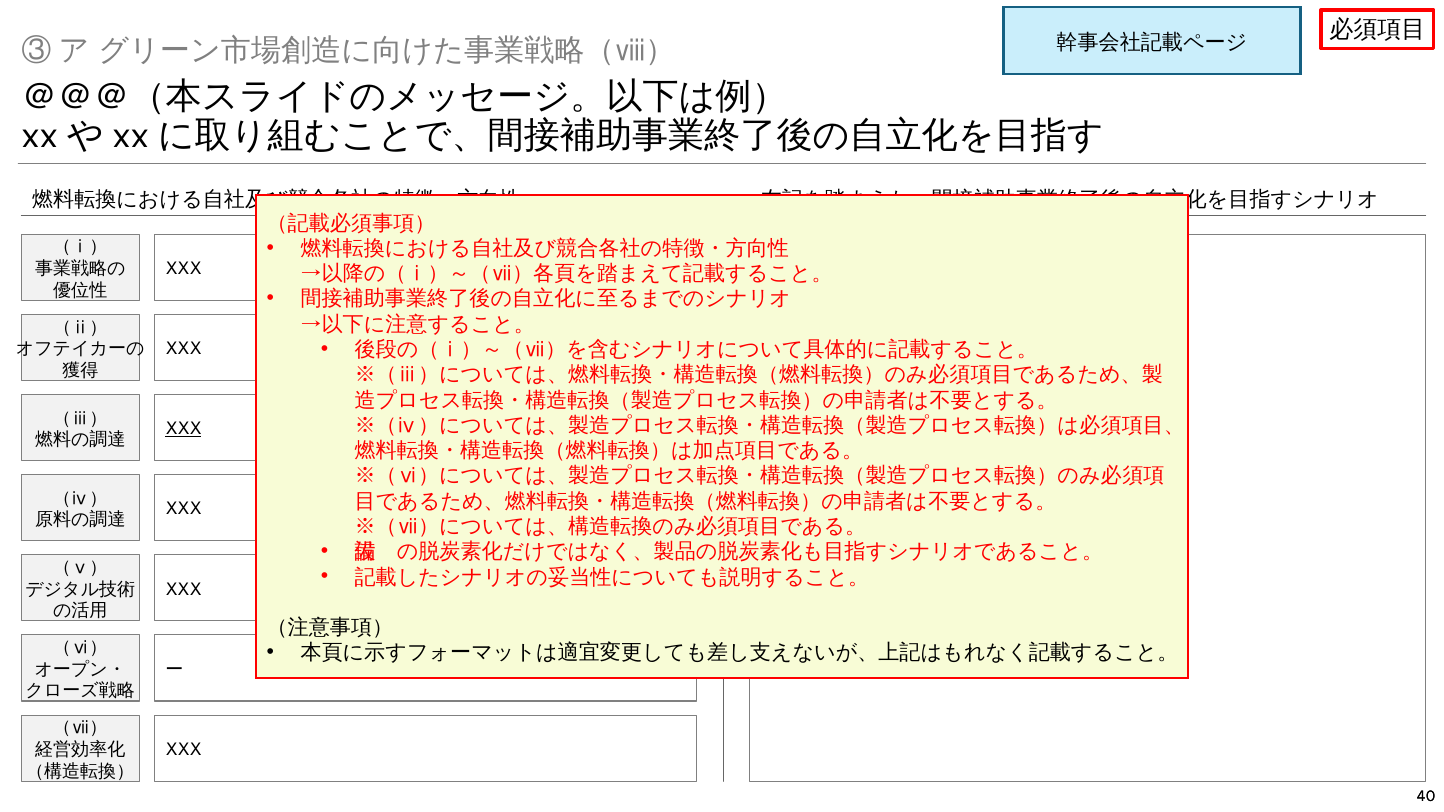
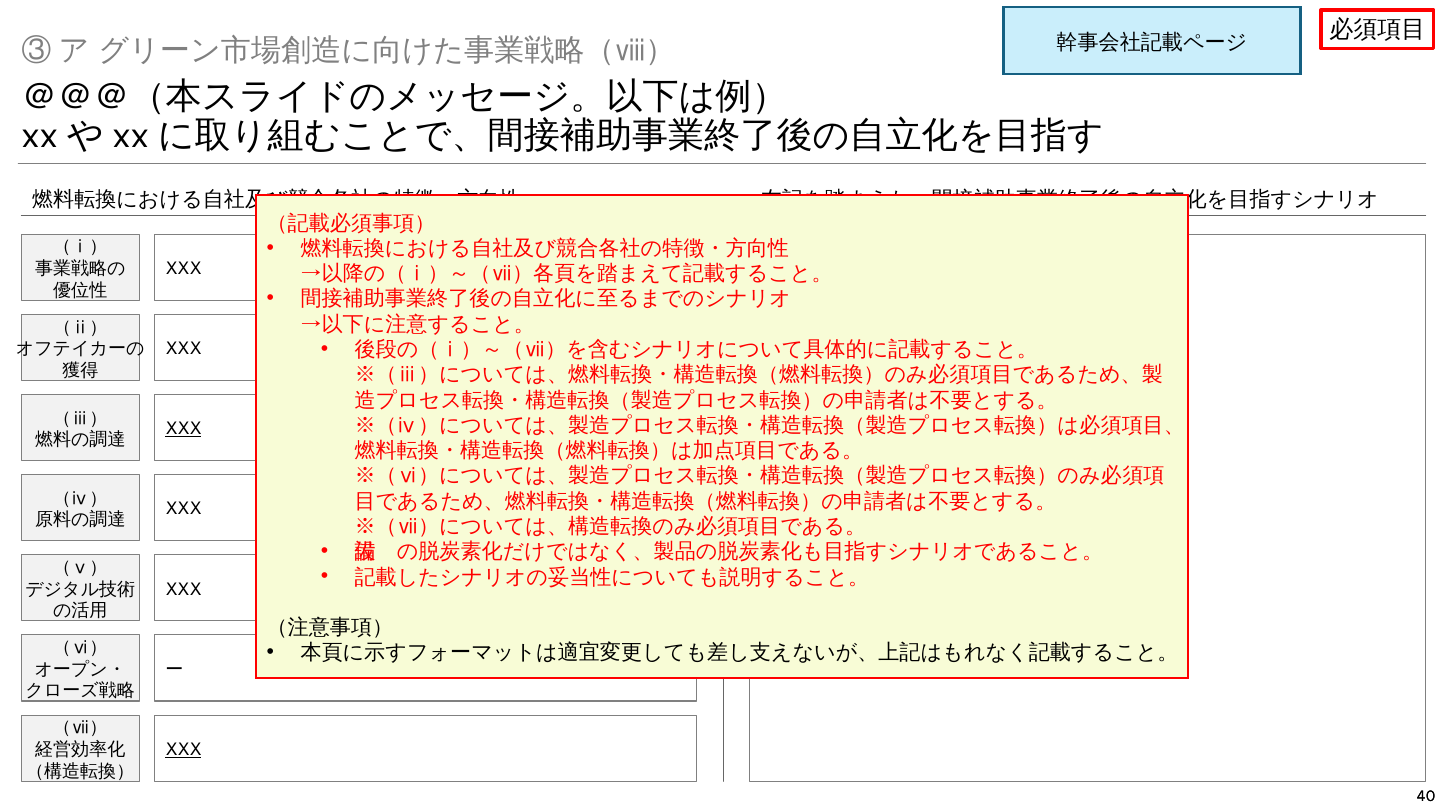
XXX underline: none -> present (183, 750)
